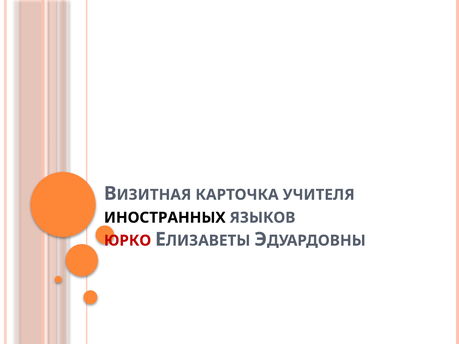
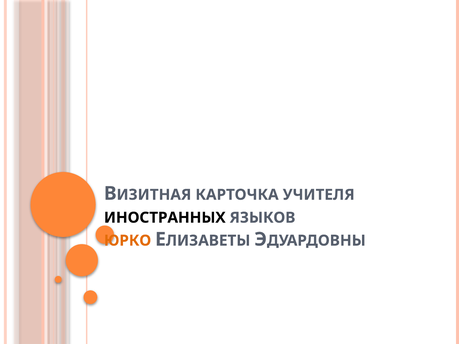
ЮРКО colour: red -> orange (128, 241)
